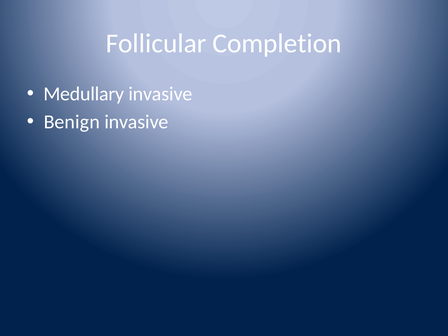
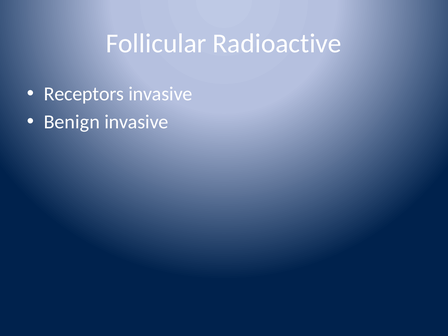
Completion: Completion -> Radioactive (277, 43)
Medullary: Medullary -> Receptors (84, 94)
